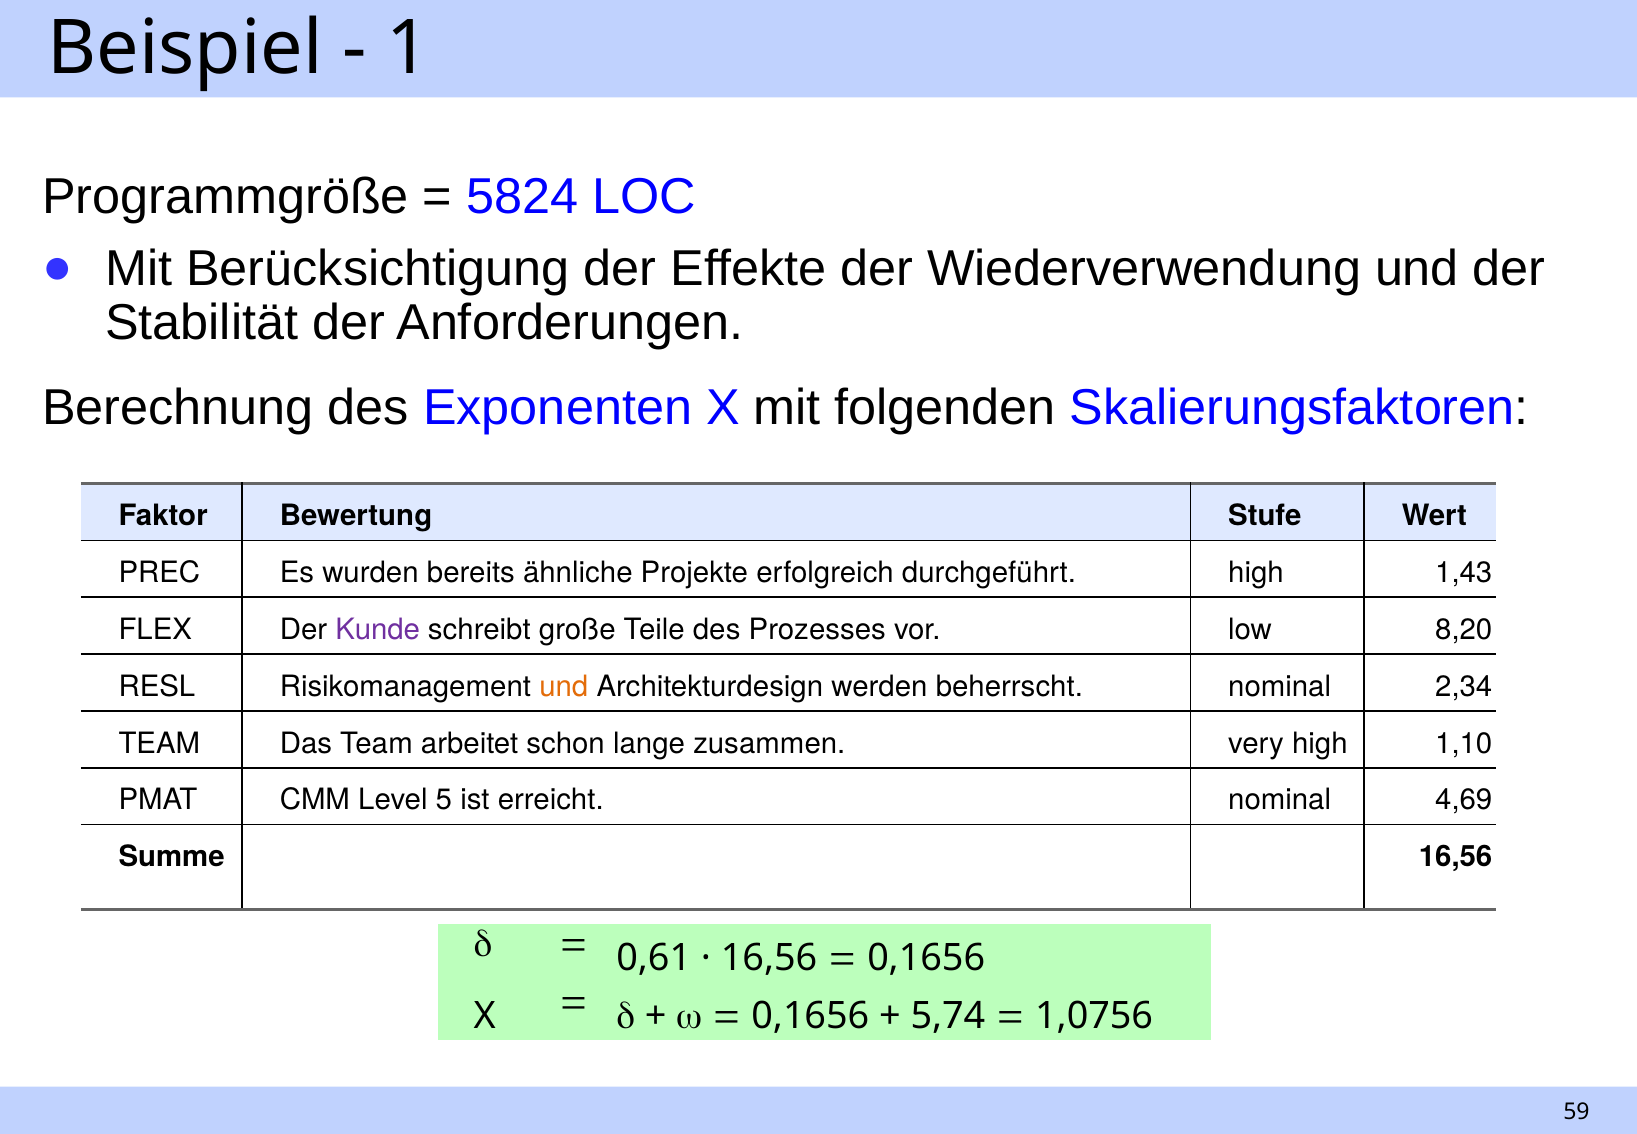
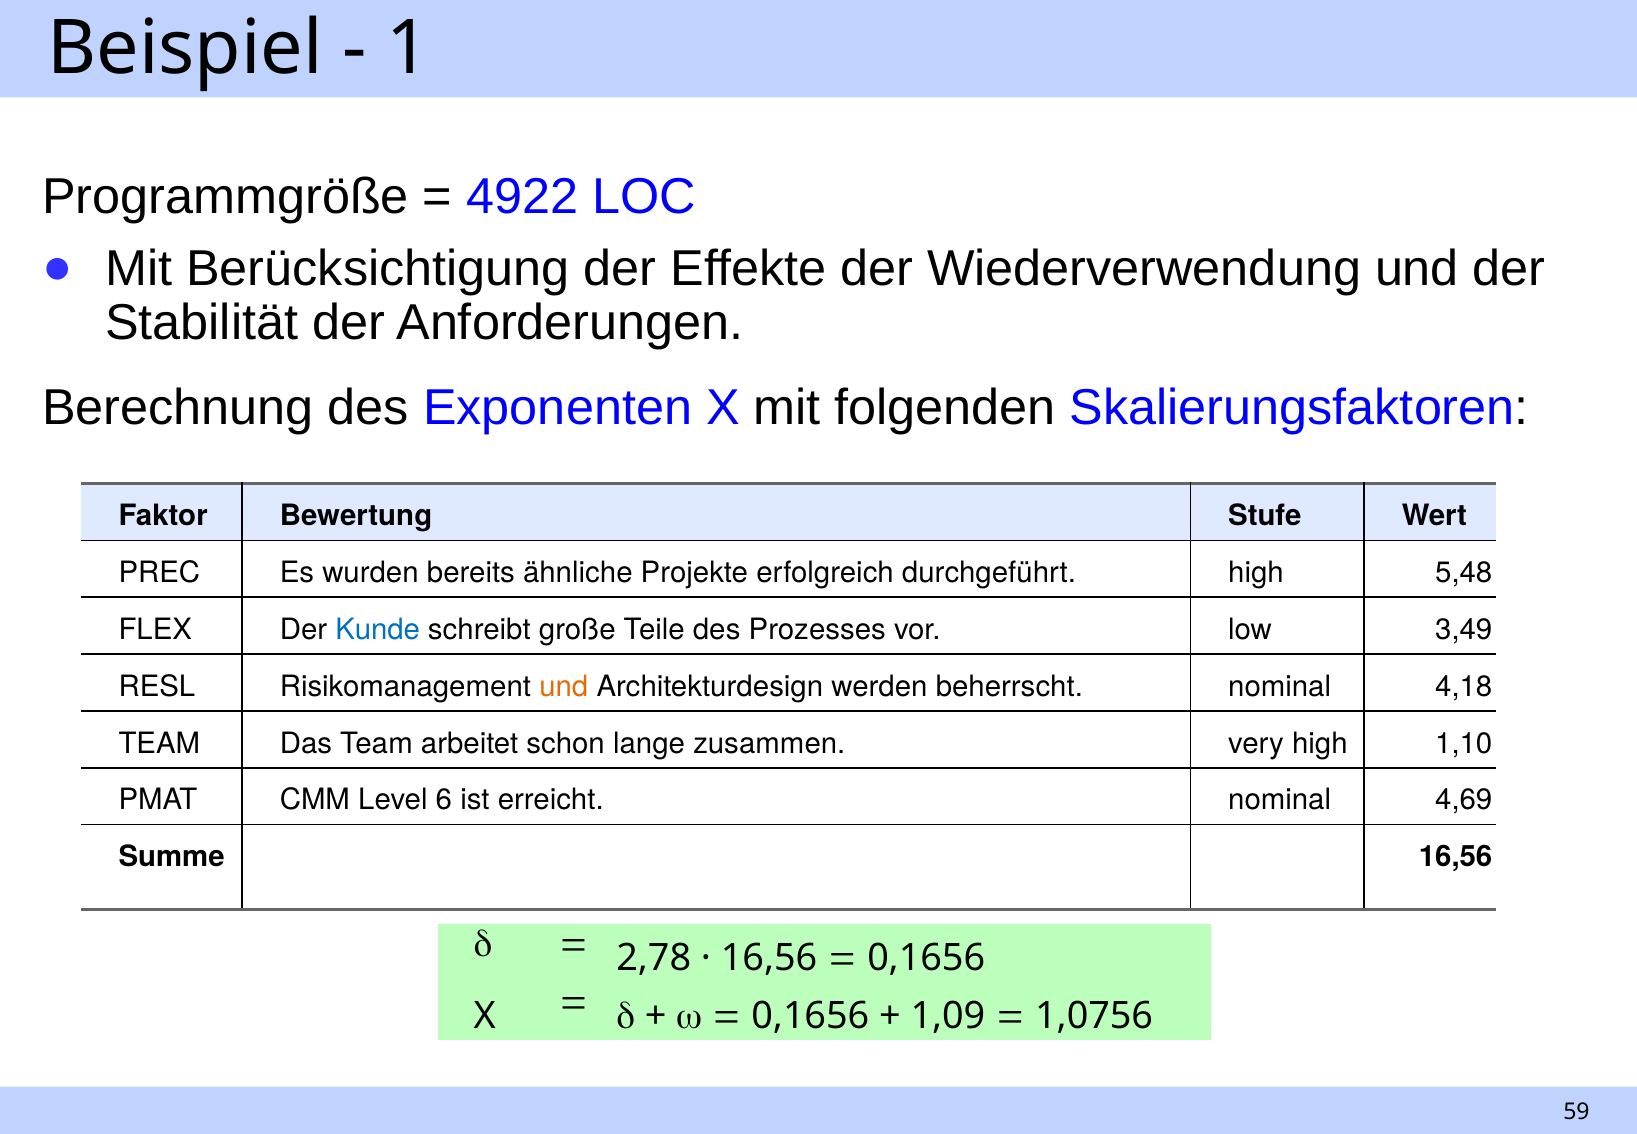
5824: 5824 -> 4922 (522, 196)
1,43: 1,43 -> 5,48 (1464, 573)
Kunde colour: purple -> blue (378, 629)
8,20: 8,20 -> 3,49 (1464, 629)
2,34: 2,34 -> 4,18 (1464, 686)
5: 5 -> 6 (444, 800)
0,61: 0,61 -> 2,78 (654, 958)
5,74: 5,74 -> 1,09 (948, 1015)
